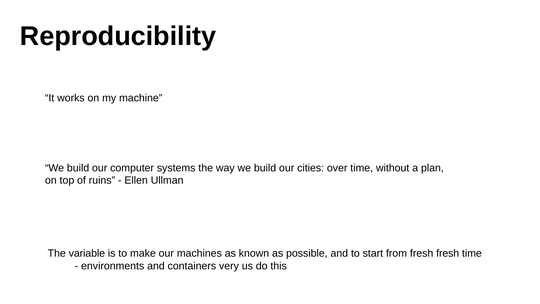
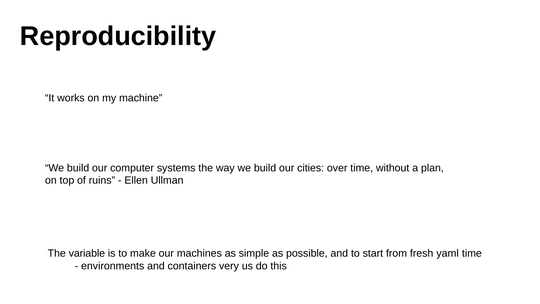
known: known -> simple (254, 253)
fresh fresh: fresh -> yaml (448, 253)
